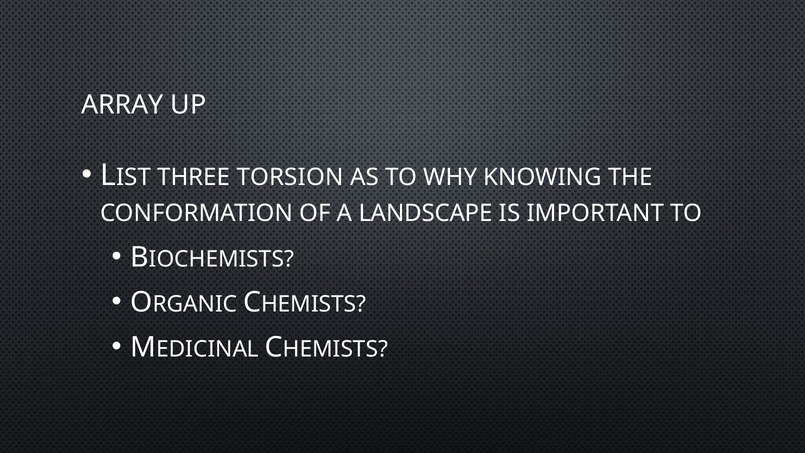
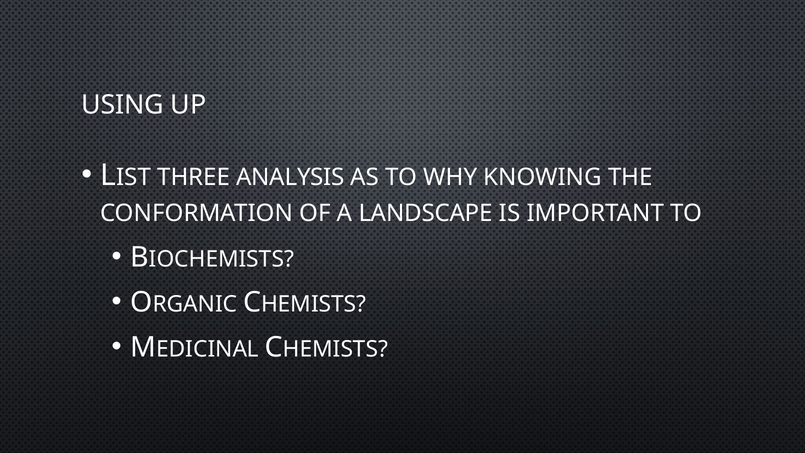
ARRAY: ARRAY -> USING (123, 105)
TORSION: TORSION -> ANALYSIS (290, 177)
